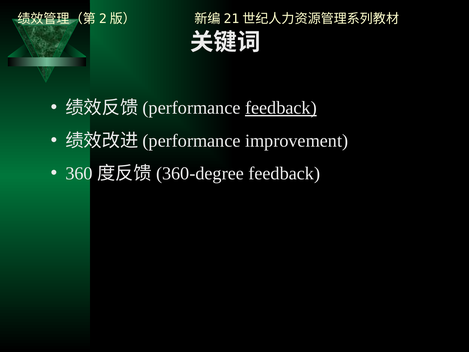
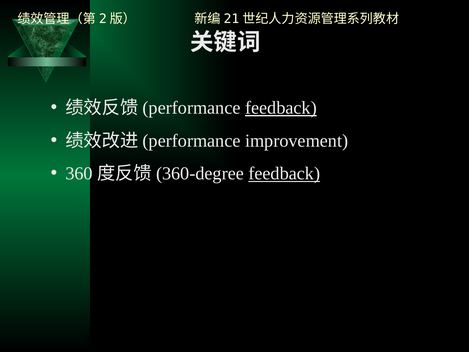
feedback underline: none -> present (284, 173)
